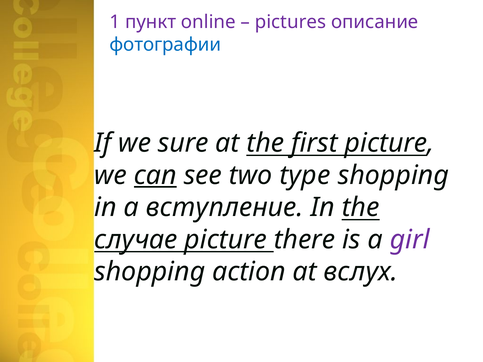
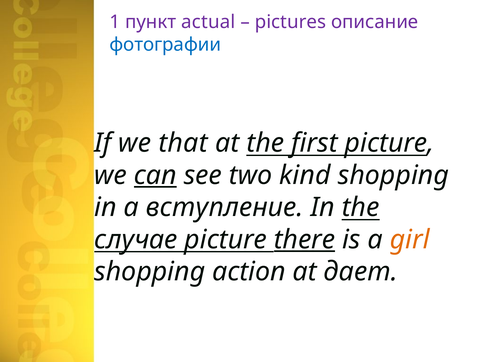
online: online -> actual (208, 22)
sure: sure -> that (183, 143)
type: type -> kind (305, 175)
there underline: none -> present (305, 240)
girl colour: purple -> orange (410, 240)
вслух: вслух -> дает (361, 272)
